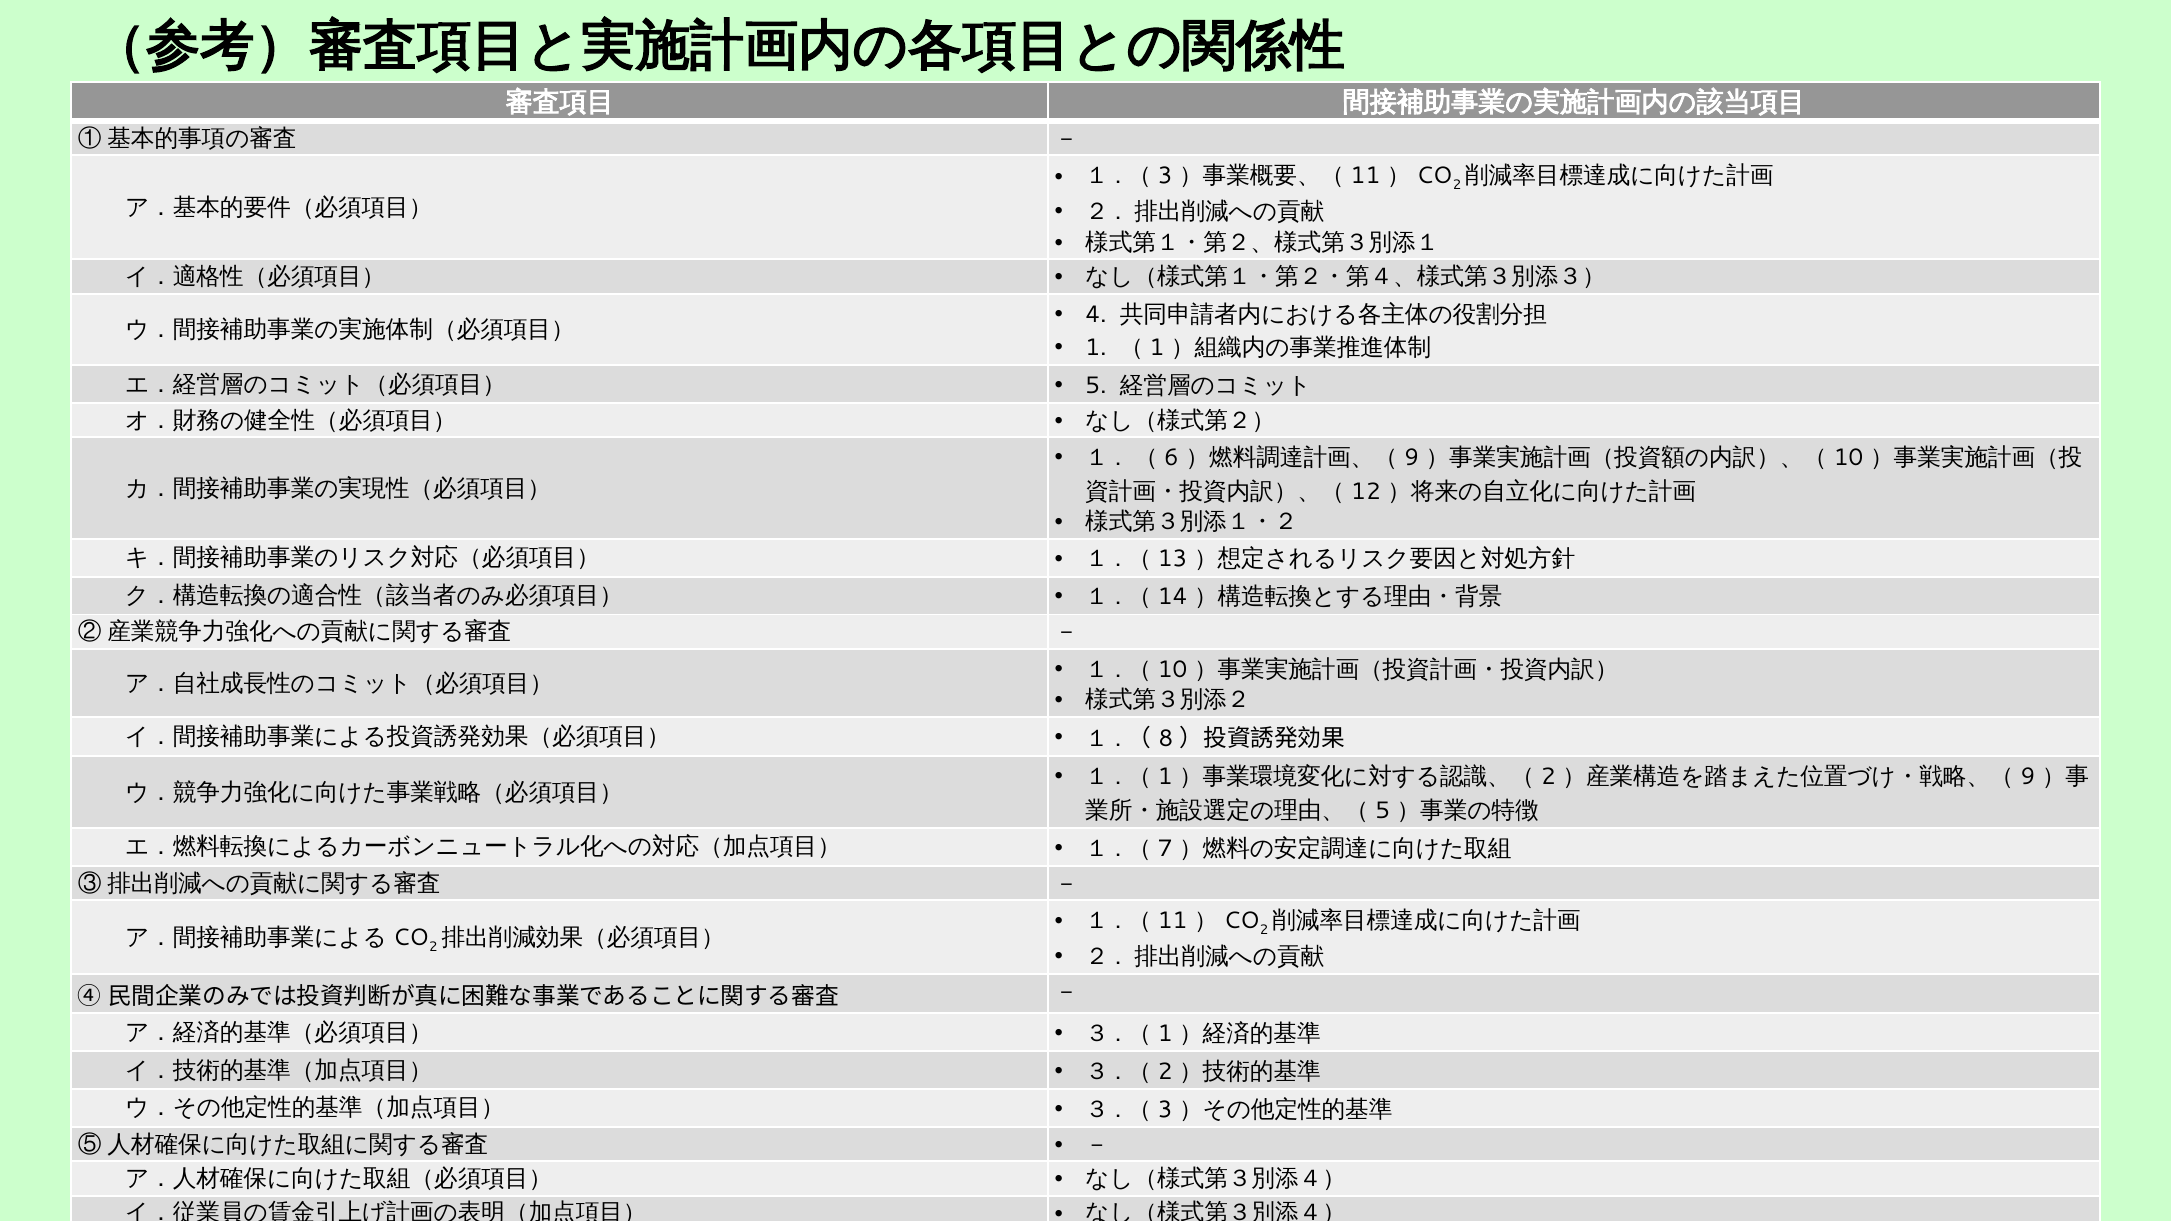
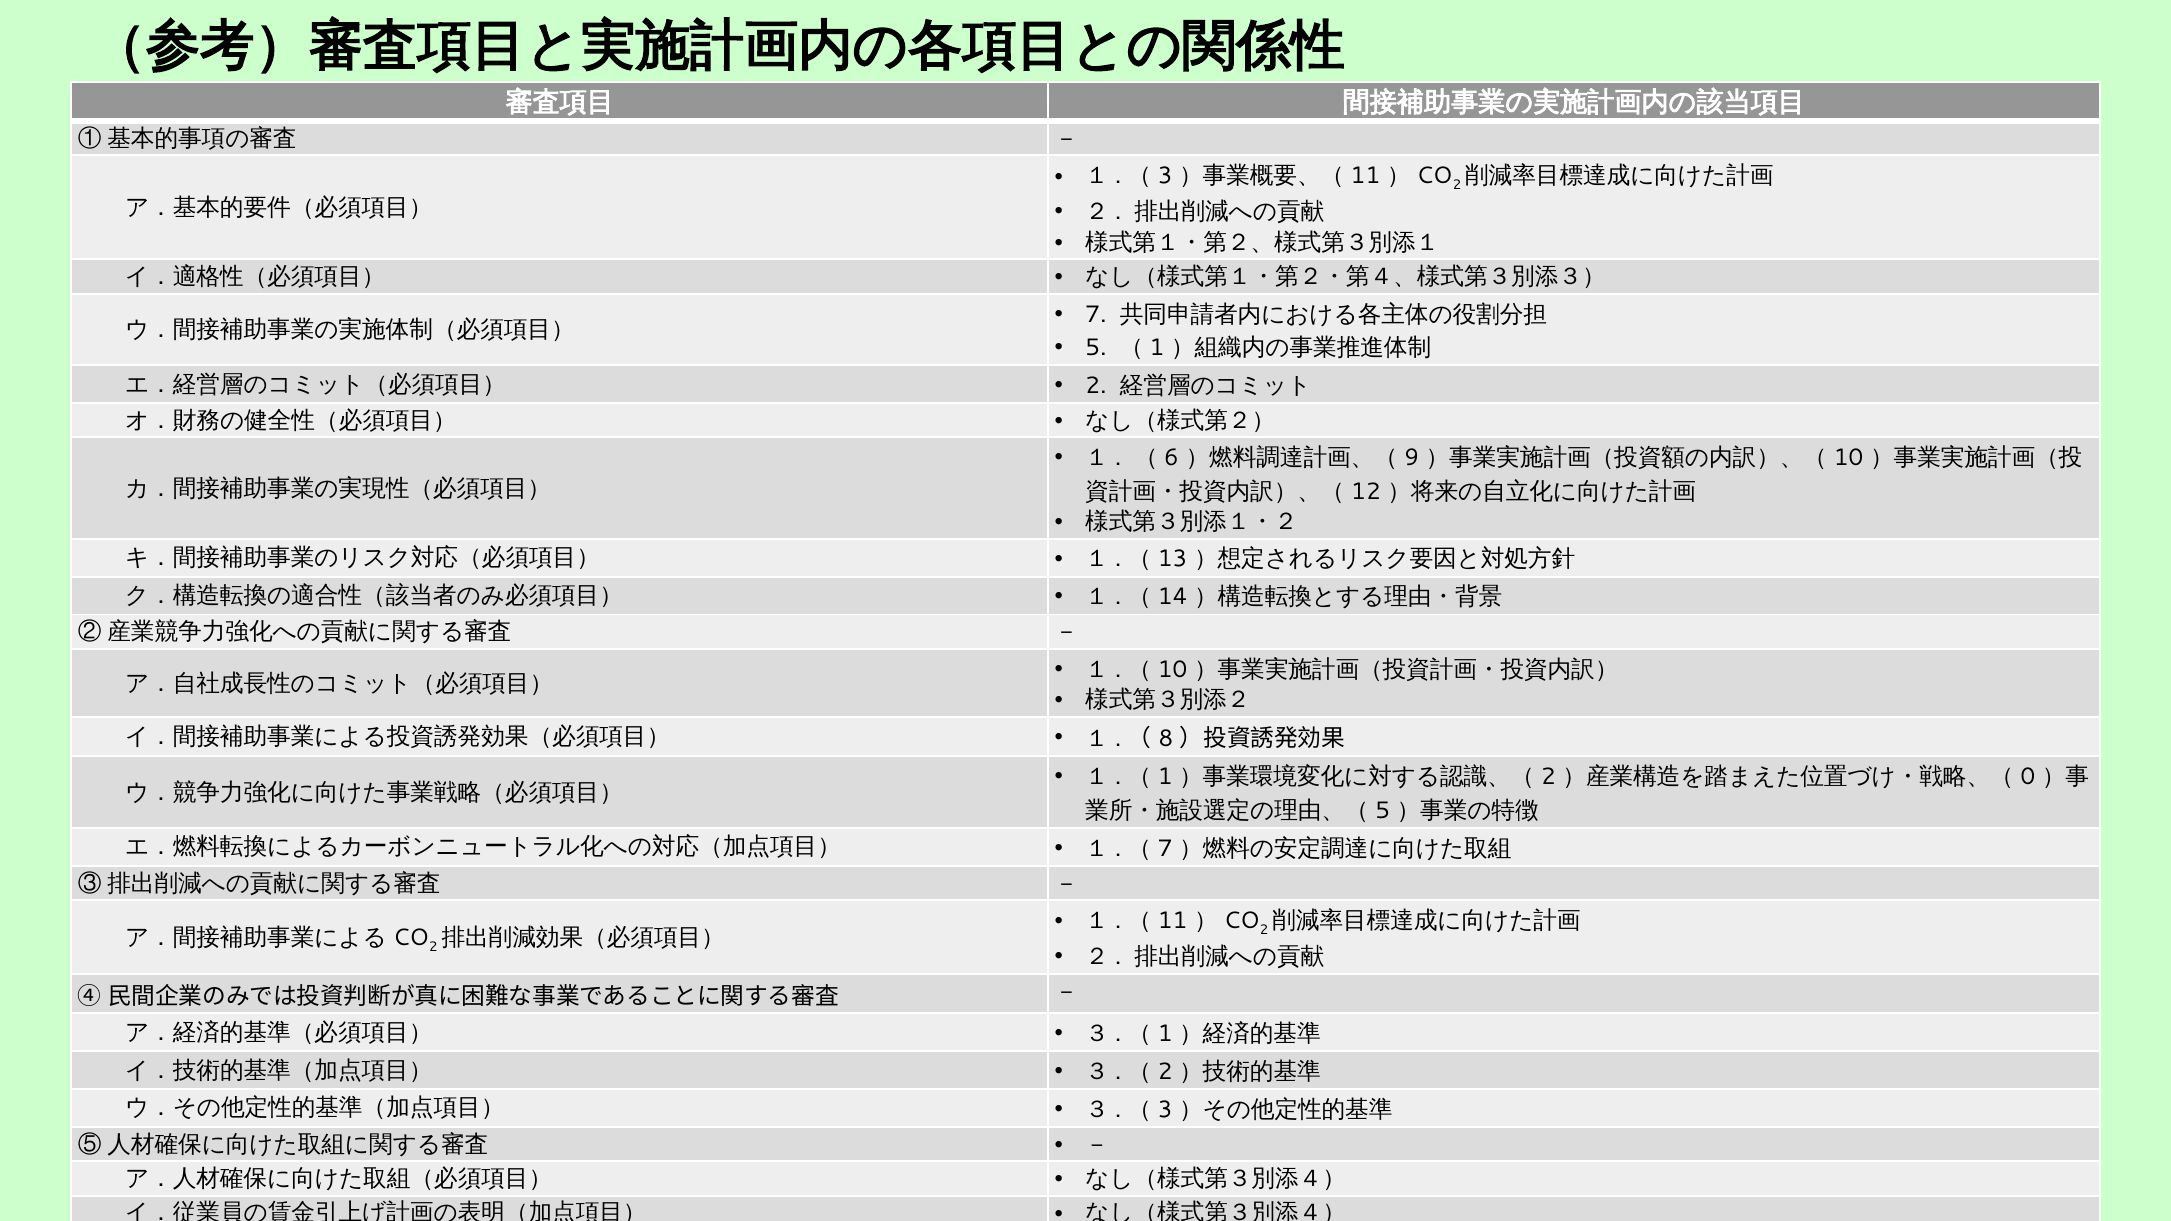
4: 4 -> 7 (1096, 314)
1: 1 -> 5 (1096, 348)
5: 5 -> 2 (1096, 386)
9: 9 -> 0 (2028, 777)
